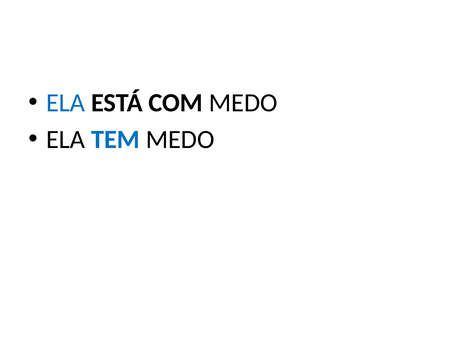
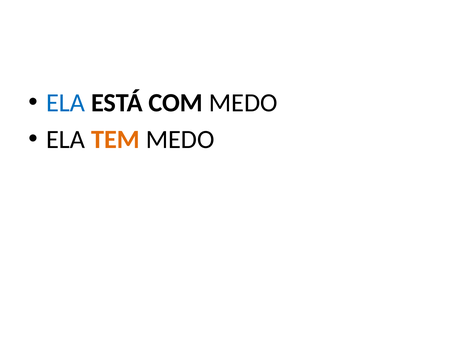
TEM colour: blue -> orange (115, 139)
